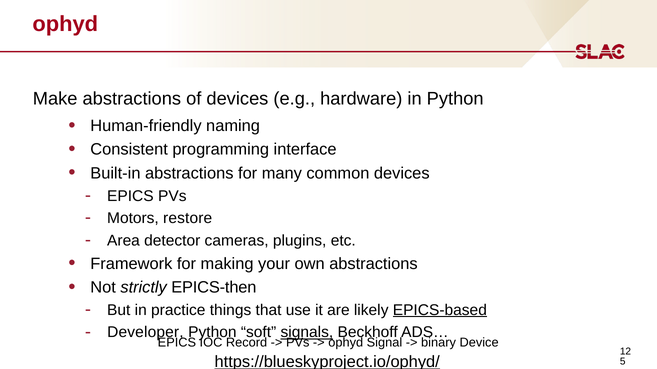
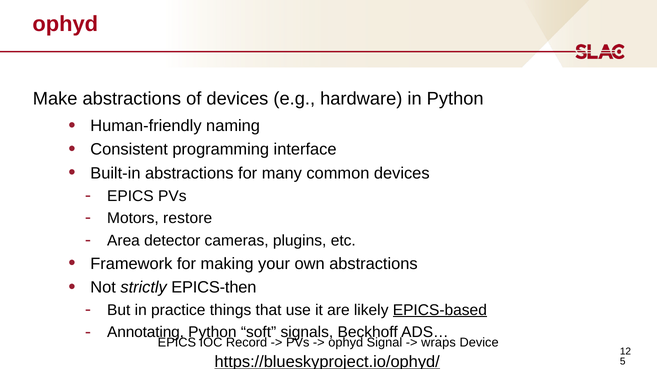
Developer: Developer -> Annotating (146, 333)
signals underline: present -> none (307, 333)
binary: binary -> wraps (438, 343)
